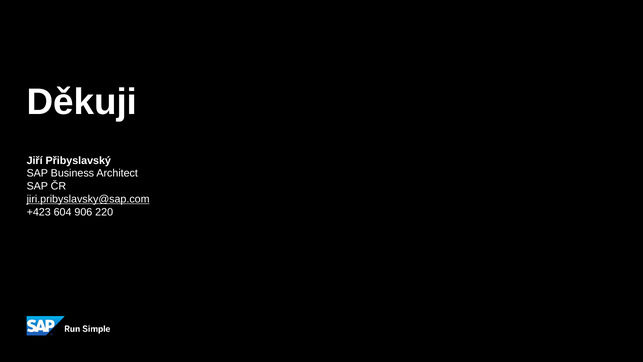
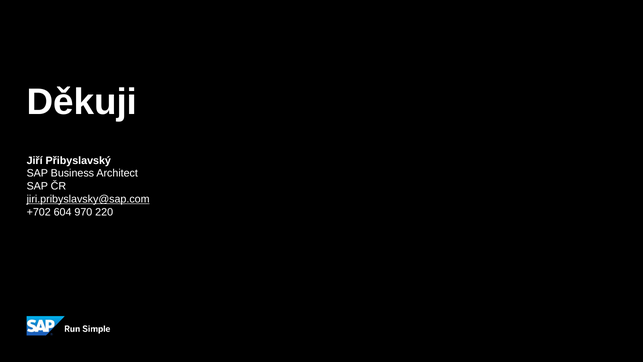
+423: +423 -> +702 (39, 212)
906: 906 -> 970 (83, 212)
